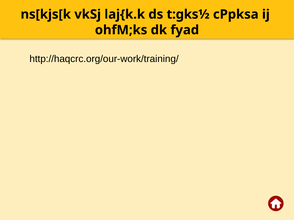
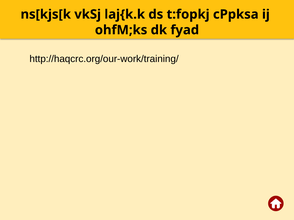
t:gks½: t:gks½ -> t:fopkj (188, 14)
